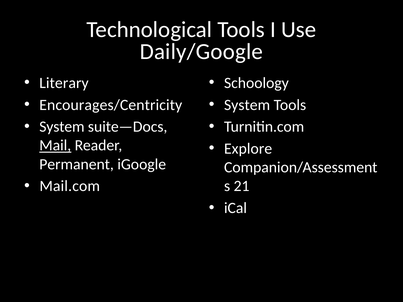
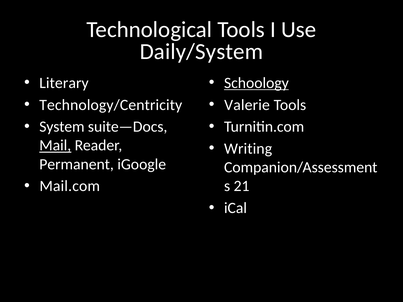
Daily/Google: Daily/Google -> Daily/System (201, 52)
Schoology underline: none -> present (256, 83)
Encourages/Centricity: Encourages/Centricity -> Technology/Centricity (111, 105)
System: System -> Valerie (247, 105)
Explore: Explore -> Writing (248, 149)
